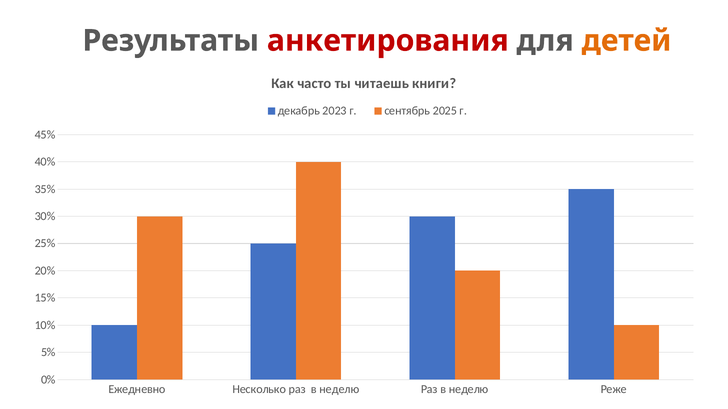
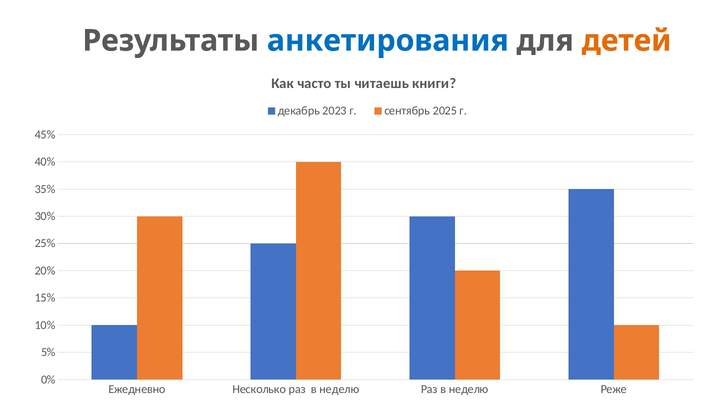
анкетирования colour: red -> blue (388, 41)
